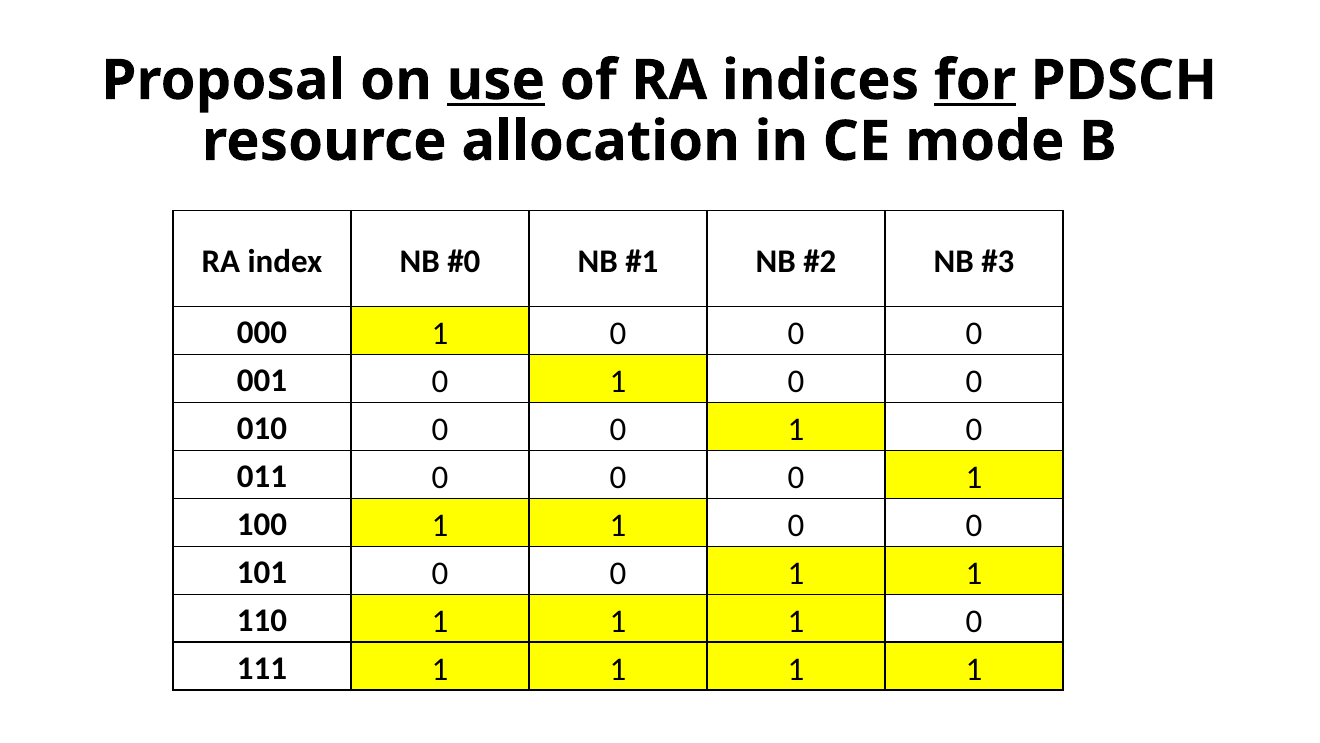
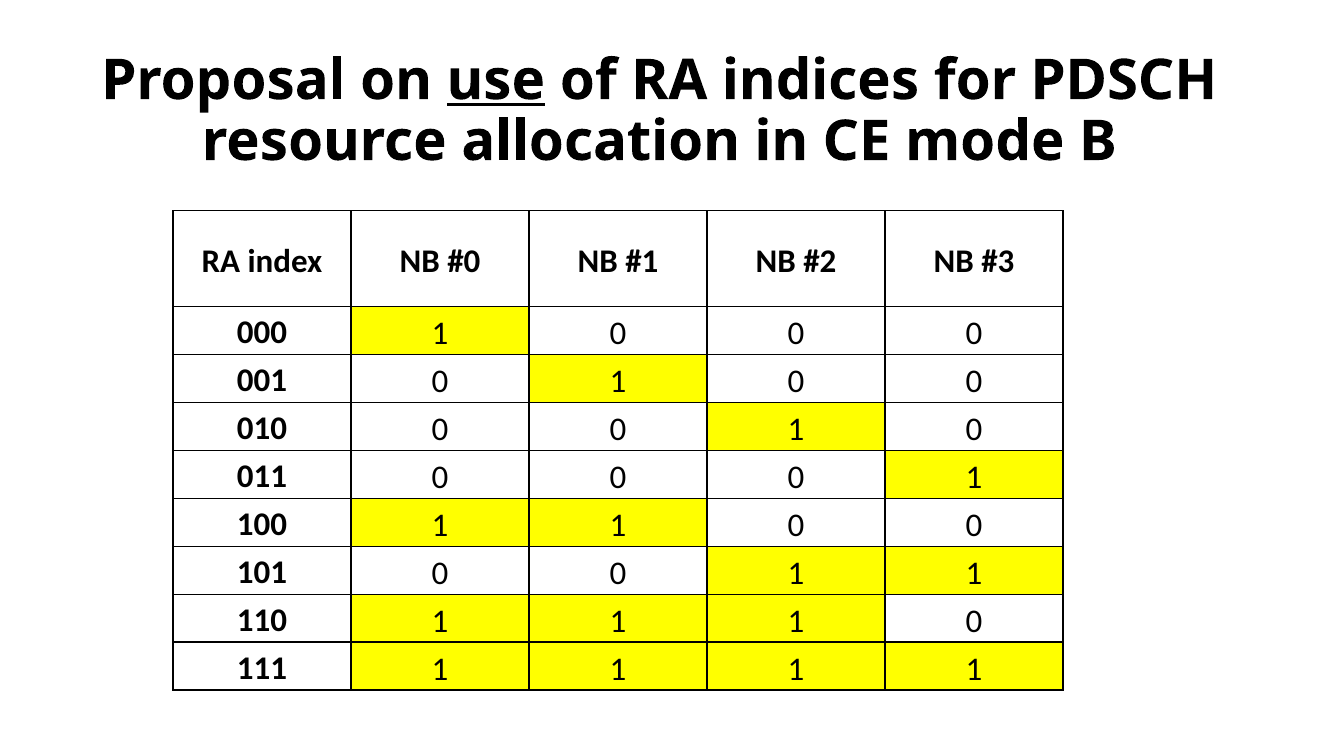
for underline: present -> none (975, 80)
